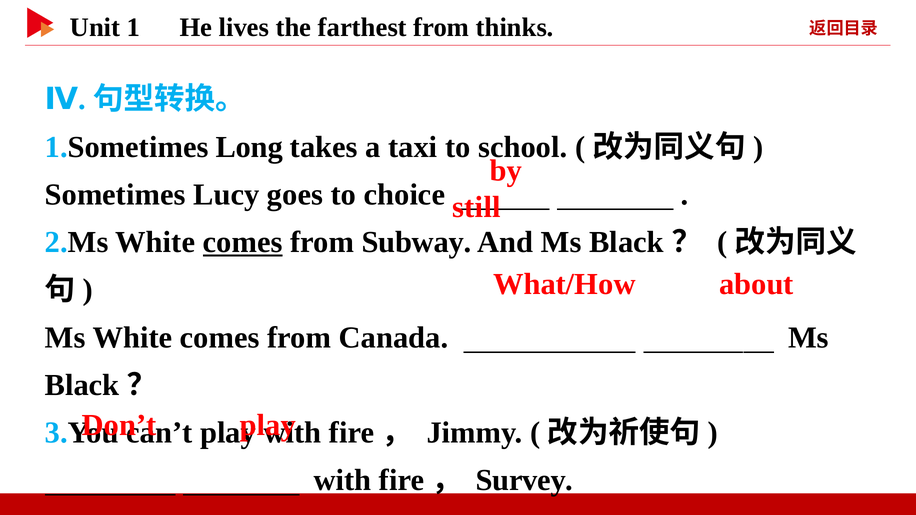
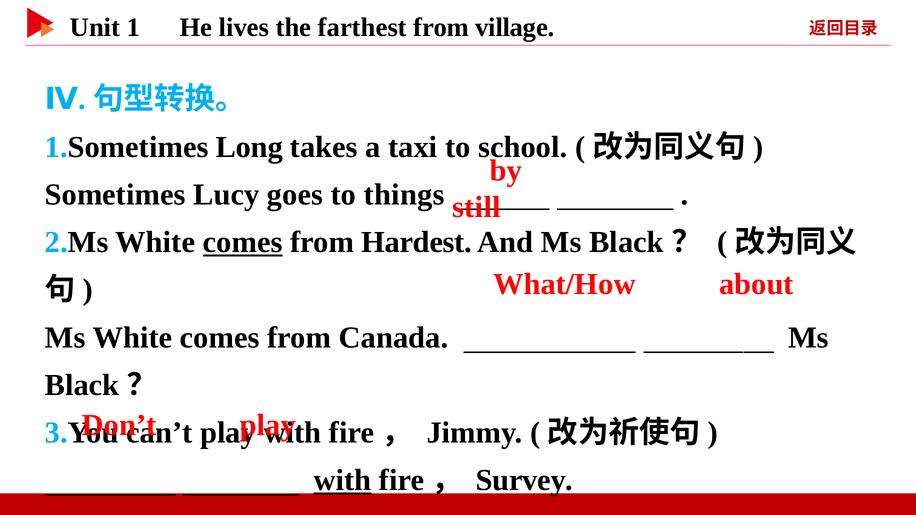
thinks: thinks -> village (515, 27)
choice: choice -> things (404, 195)
Subway: Subway -> Hardest (417, 242)
with underline: none -> present (342, 481)
